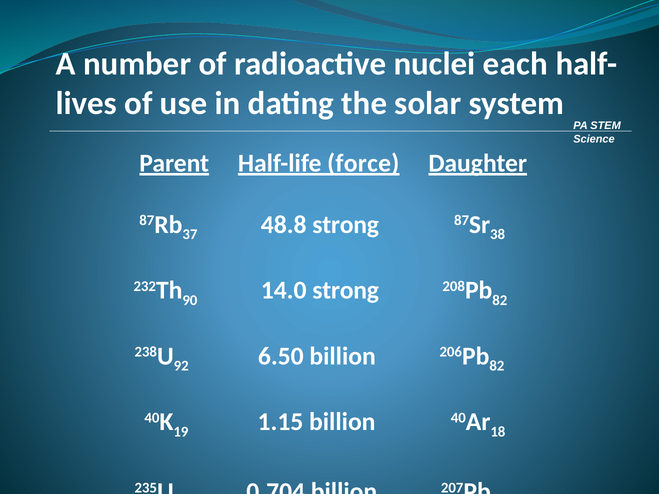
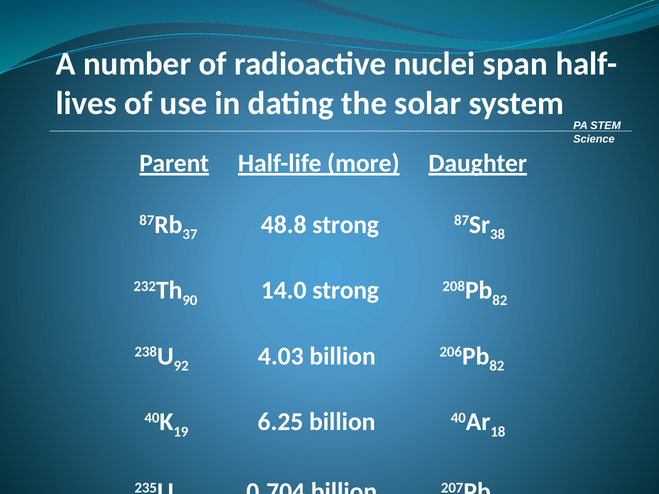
each: each -> span (515, 64)
force: force -> more (363, 163)
6.50: 6.50 -> 4.03 (281, 356)
1.15: 1.15 -> 6.25 (280, 422)
